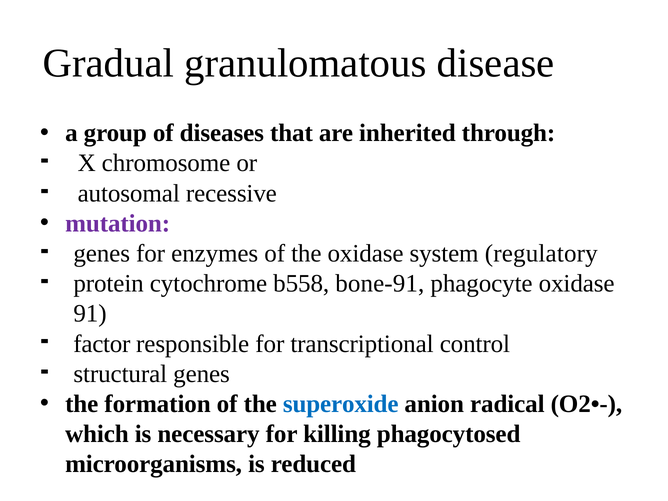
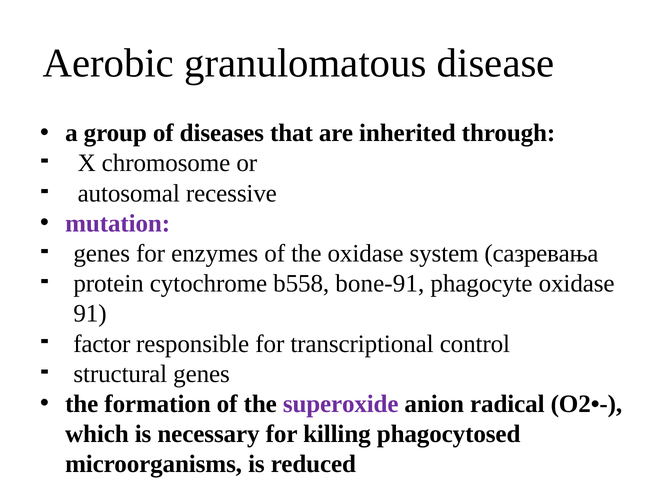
Gradual: Gradual -> Aerobic (108, 63)
regulatory: regulatory -> сазревања (541, 253)
superoxide colour: blue -> purple (341, 404)
